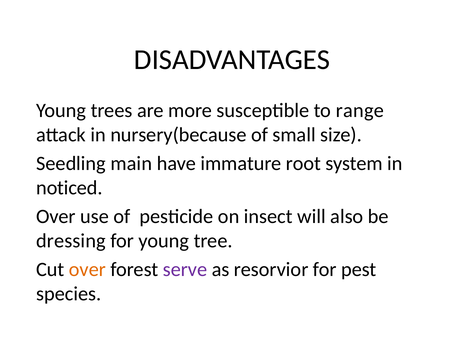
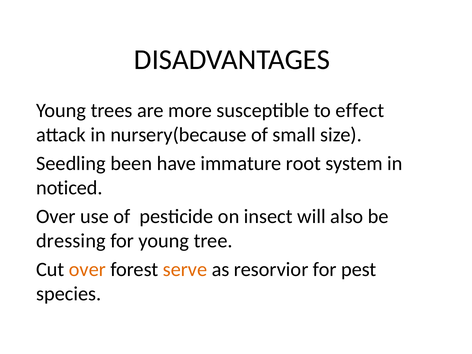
range: range -> effect (360, 110)
main: main -> been (131, 163)
serve colour: purple -> orange (185, 269)
